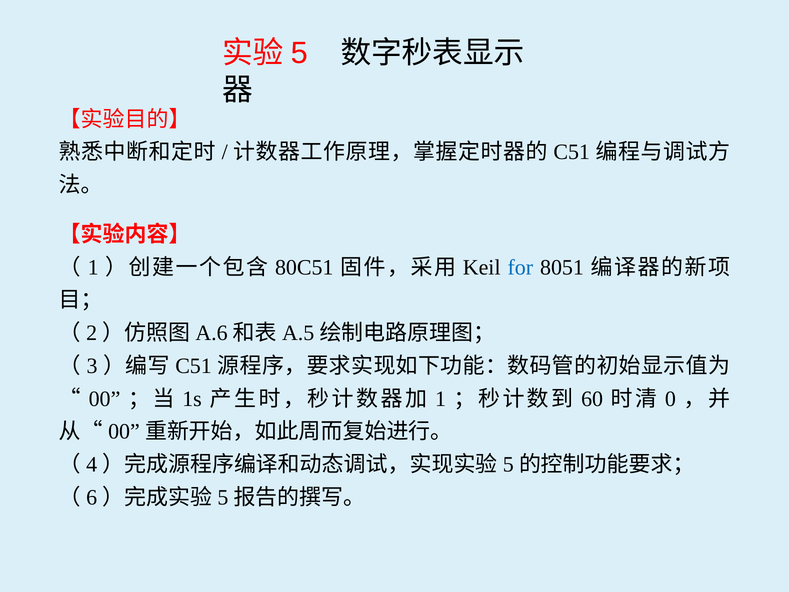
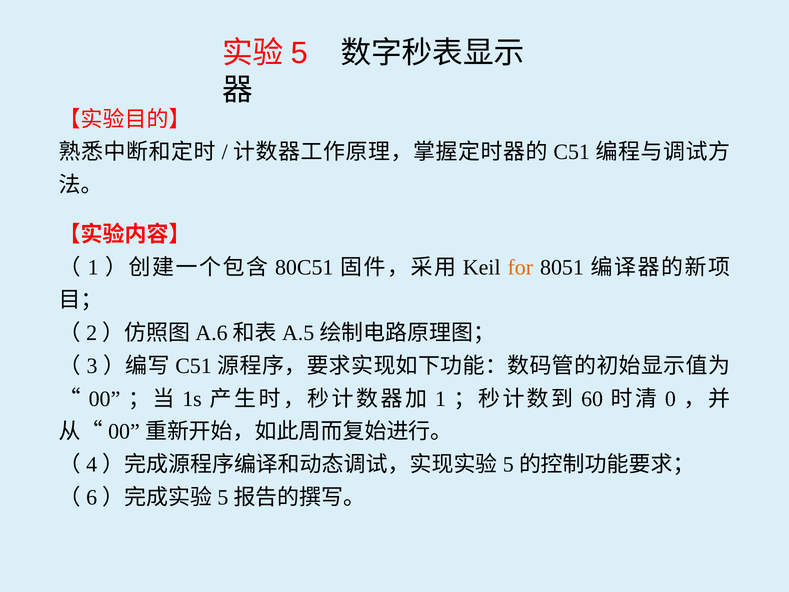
for colour: blue -> orange (520, 267)
